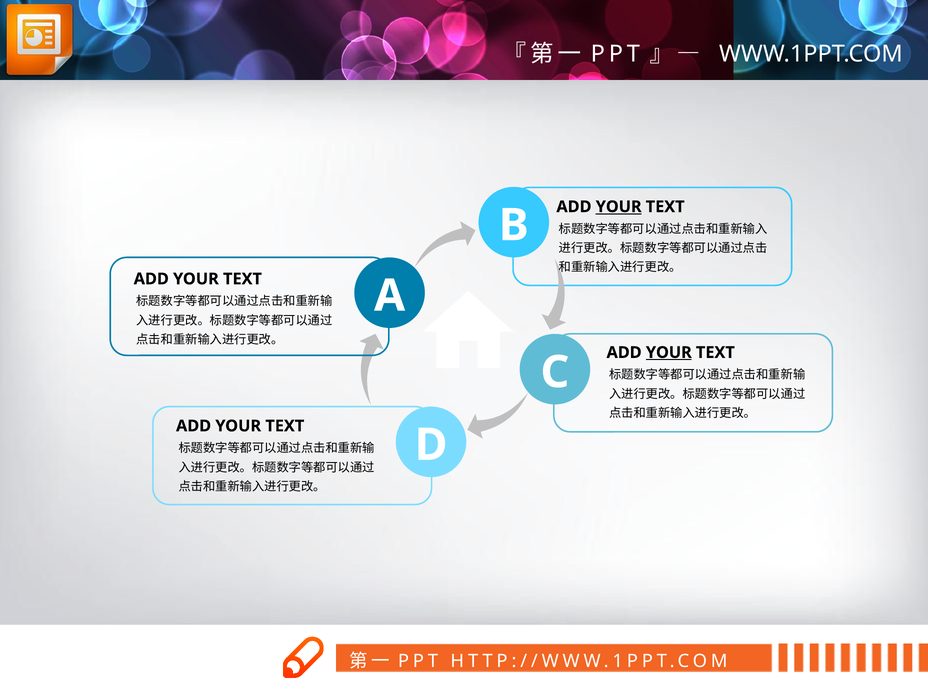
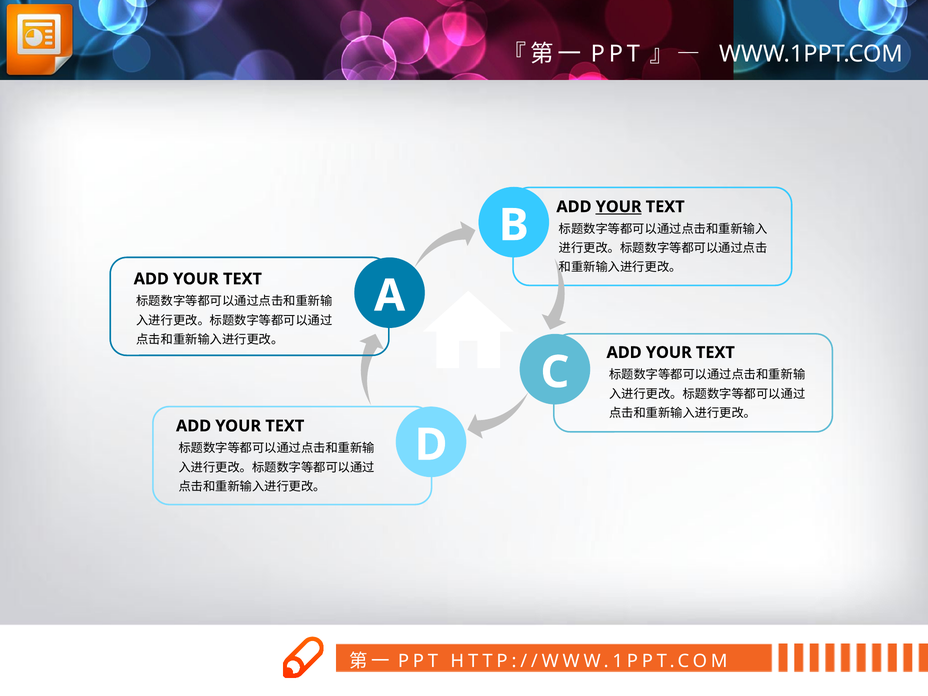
YOUR underline: present -> none (669, 352)
